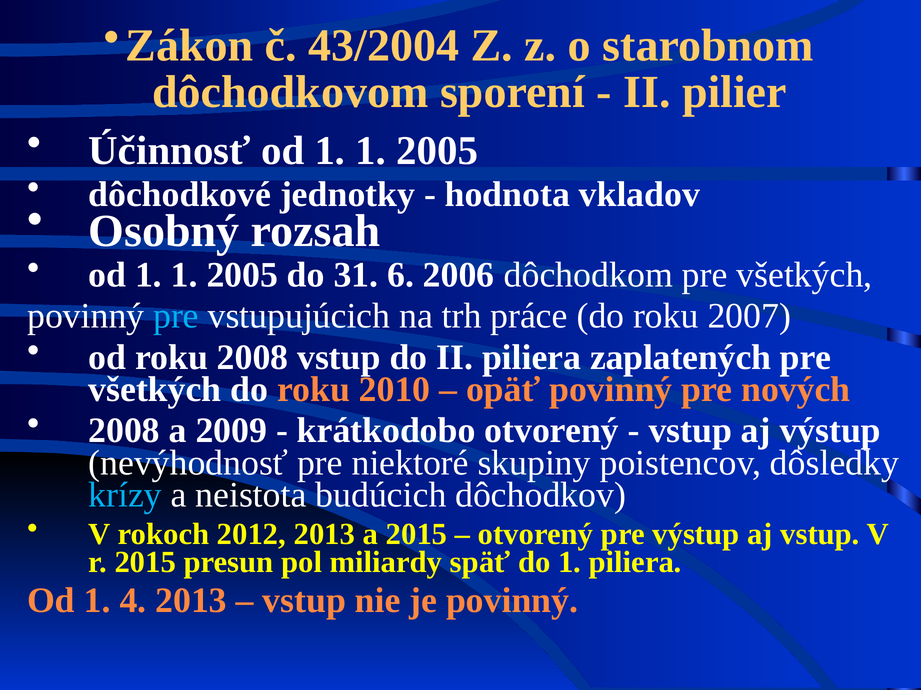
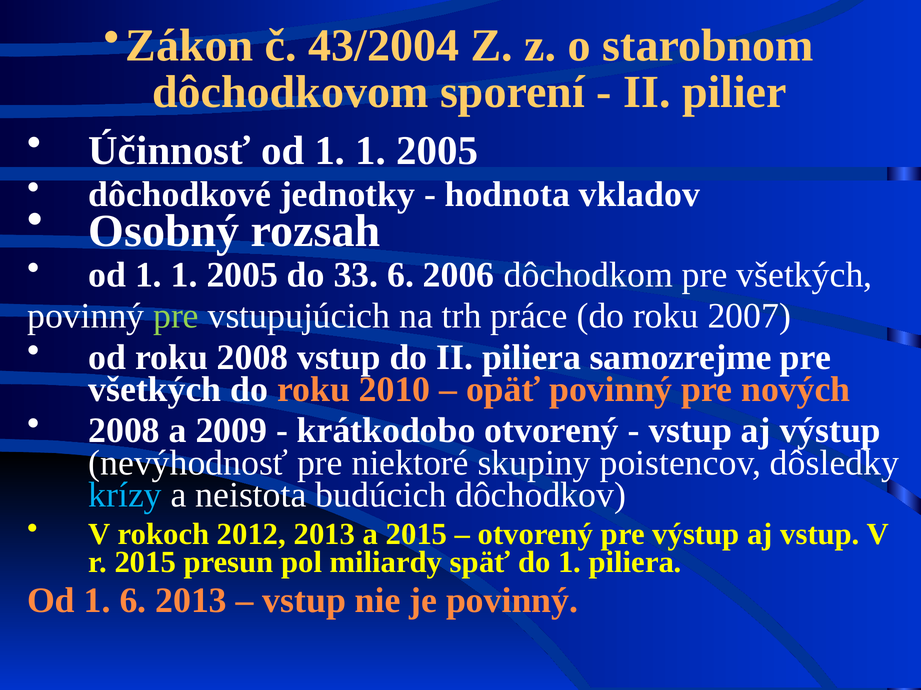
31: 31 -> 33 (356, 275)
pre colour: light blue -> light green (176, 316)
zaplatených: zaplatených -> samozrejme (681, 358)
1 4: 4 -> 6 (133, 601)
